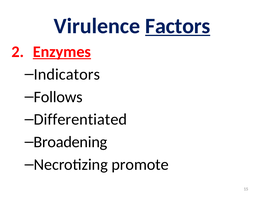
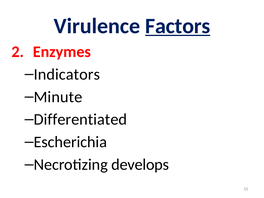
Enzymes underline: present -> none (62, 52)
Follows: Follows -> Minute (58, 97)
Broadening: Broadening -> Escherichia (70, 142)
promote: promote -> develops (140, 165)
